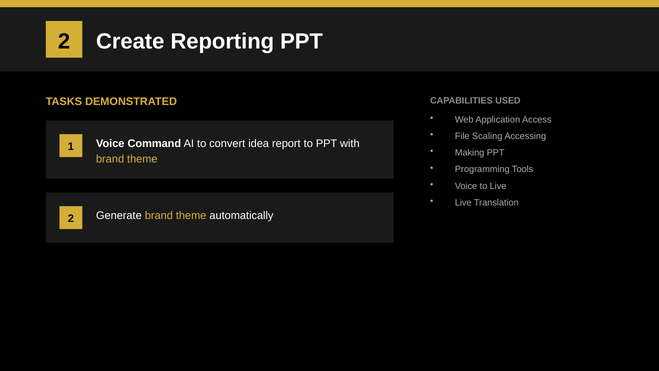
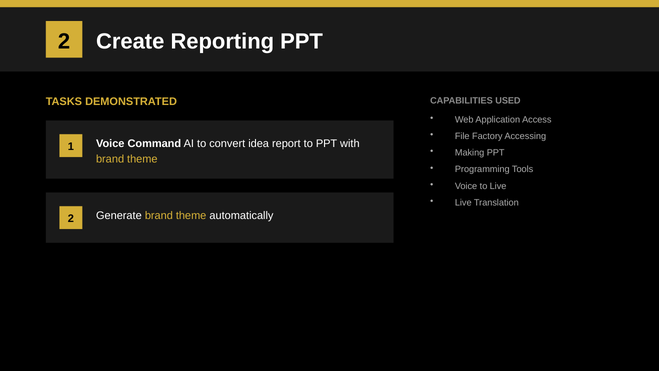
Scaling: Scaling -> Factory (487, 136)
